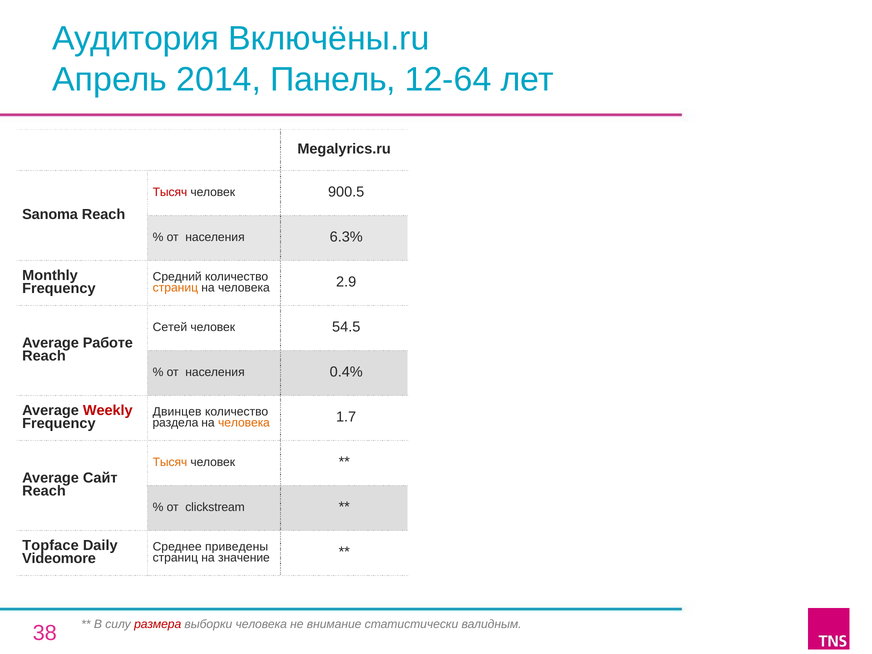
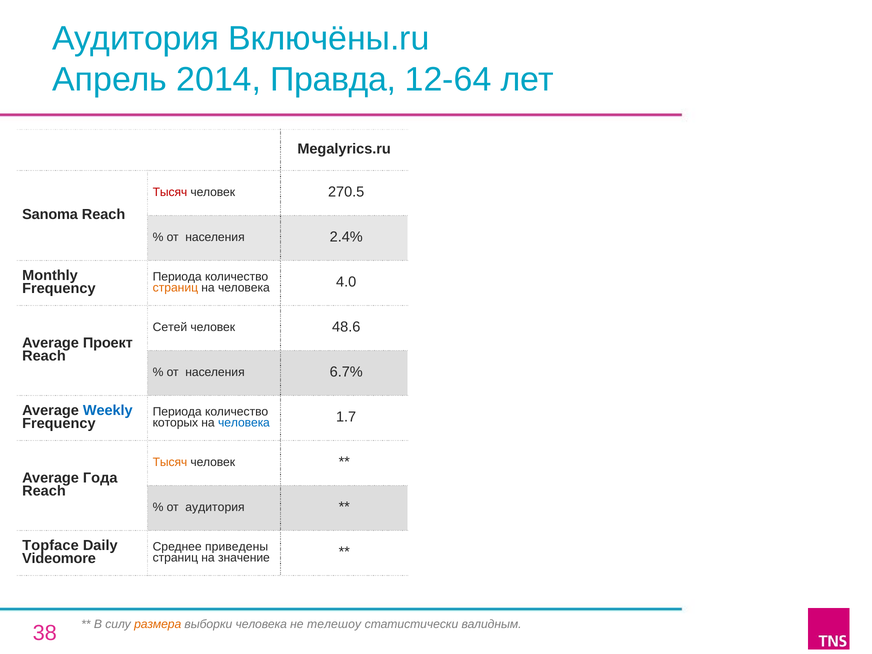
Панель: Панель -> Правда (333, 79)
900.5: 900.5 -> 270.5 (346, 192)
6.3%: 6.3% -> 2.4% (346, 237)
Средний: Средний -> Периода (177, 277)
2.9: 2.9 -> 4.0 (346, 282)
54.5: 54.5 -> 48.6 (346, 327)
Работе: Работе -> Проект (108, 343)
0.4%: 0.4% -> 6.7% (346, 372)
Weekly colour: red -> blue (108, 411)
Двинцев: Двинцев -> Периода (177, 412)
раздела: раздела -> которых (175, 423)
человека colour: orange -> blue (244, 423)
Сайт: Сайт -> Года (100, 478)
от clickstream: clickstream -> аудитория (215, 507)
размера colour: red -> orange (158, 624)
внимание: внимание -> телешоу (334, 624)
